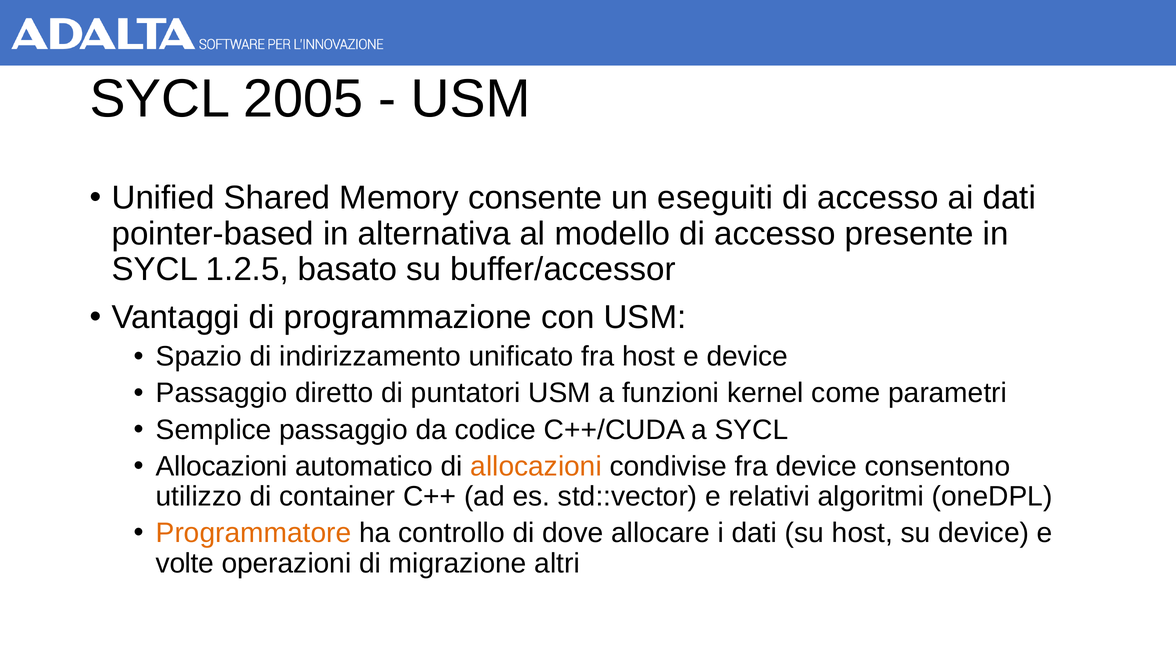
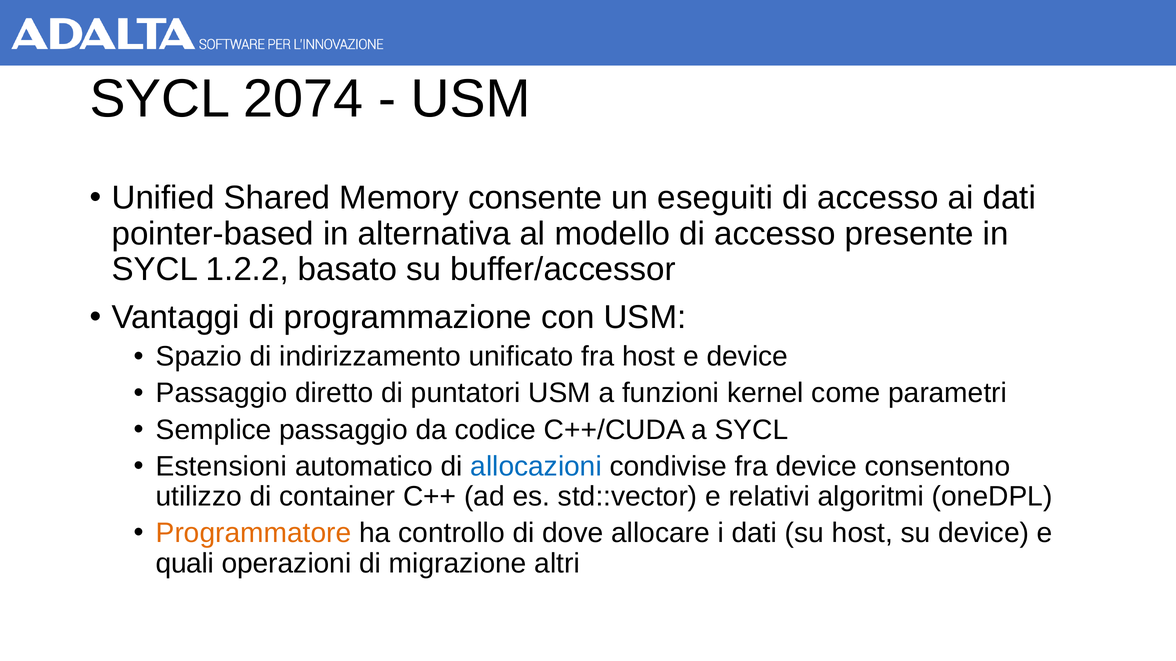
2005: 2005 -> 2074 (303, 99)
1.2.5: 1.2.5 -> 1.2.2 (247, 270)
Allocazioni: Allocazioni -> Estensioni (221, 467)
allocazioni colour: orange -> blue (536, 467)
volte: volte -> quali (185, 564)
